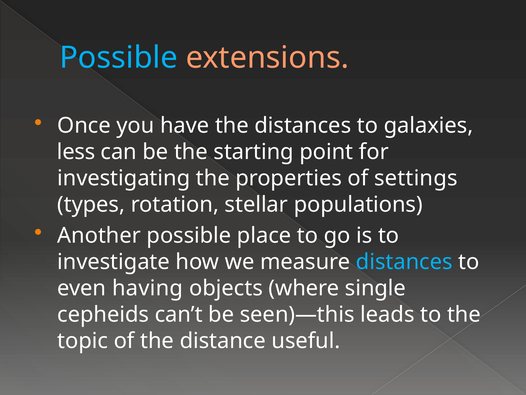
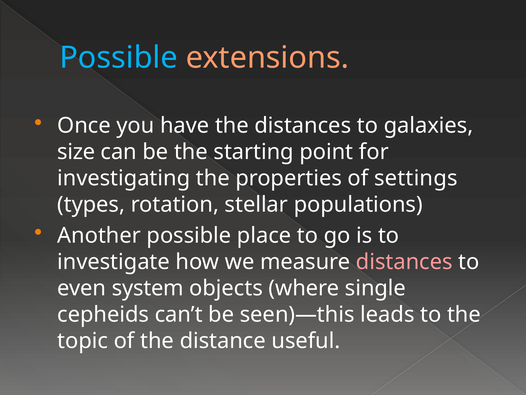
less: less -> size (76, 152)
distances colour: light blue -> pink (404, 261)
having: having -> system (148, 288)
